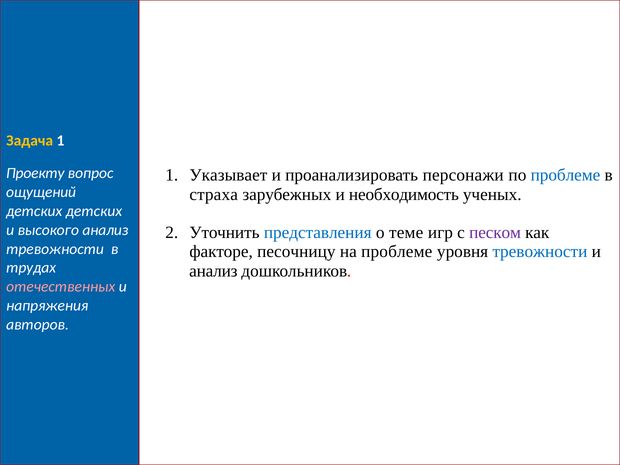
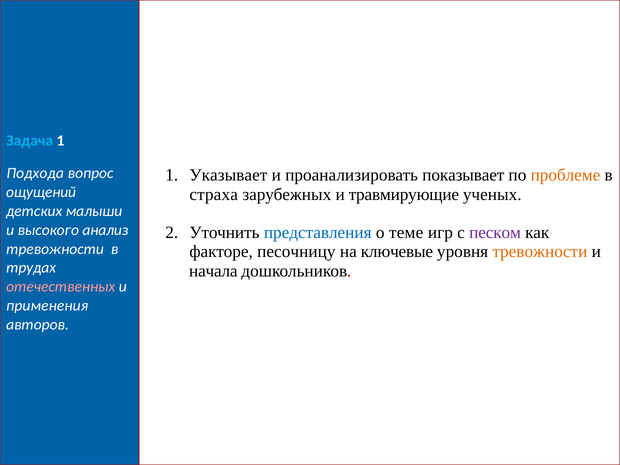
Задача colour: yellow -> light blue (30, 141)
Проекту: Проекту -> Подхода (35, 173)
персонажи: персонажи -> показывает (463, 175)
проблеме colour: blue -> orange (565, 175)
необходимость: необходимость -> травмирующие (404, 194)
детских детских: детских -> малыши (94, 211)
на проблеме: проблеме -> ключевые (397, 252)
тревожности colour: blue -> orange (540, 252)
анализ: анализ -> начала (213, 271)
напряжения: напряжения -> применения (47, 306)
